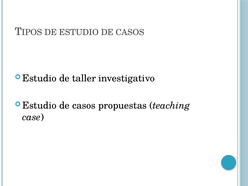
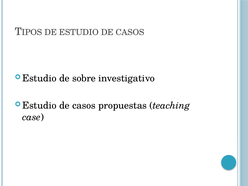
taller: taller -> sobre (84, 78)
